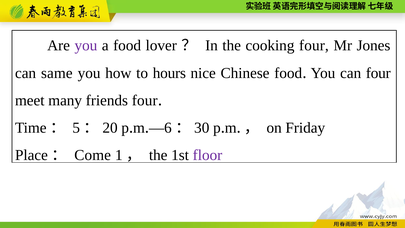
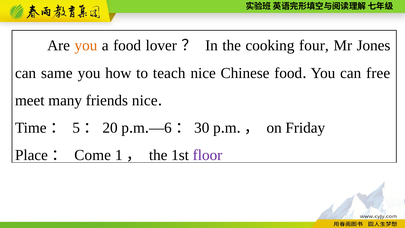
you colour: purple -> orange (86, 46)
hours: hours -> teach (169, 73)
can four: four -> free (378, 73)
friends four: four -> nice (145, 100)
